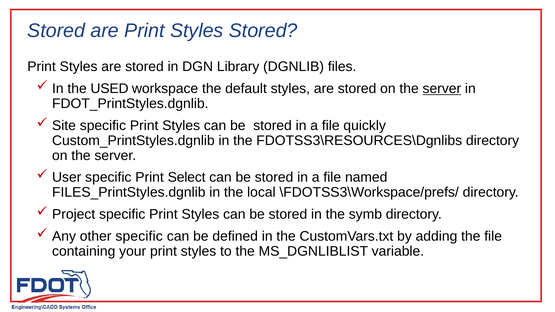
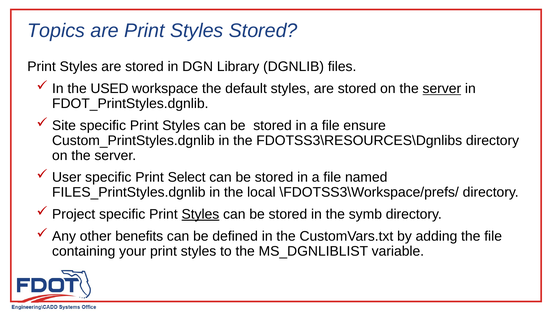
Stored: Stored -> Topics (56, 31)
quickly: quickly -> ensure (365, 126)
Styles underline: none -> present (200, 214)
other specific: specific -> benefits (139, 236)
